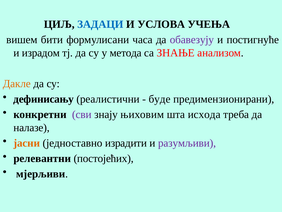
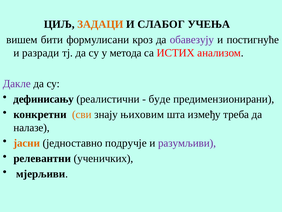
ЗАДАЦИ colour: blue -> orange (100, 24)
УСЛОВА: УСЛОВА -> СЛАБОГ (161, 24)
часа: часа -> кроз (143, 39)
израдом: израдом -> разради (41, 53)
ЗНАЊЕ: ЗНАЊЕ -> ИСТИХ (176, 53)
Дакле colour: orange -> purple (17, 83)
сви colour: purple -> orange (82, 114)
исхода: исхода -> између (204, 114)
израдити: израдити -> пoдручје (126, 143)
постојећих: постојећих -> ученичких (104, 158)
